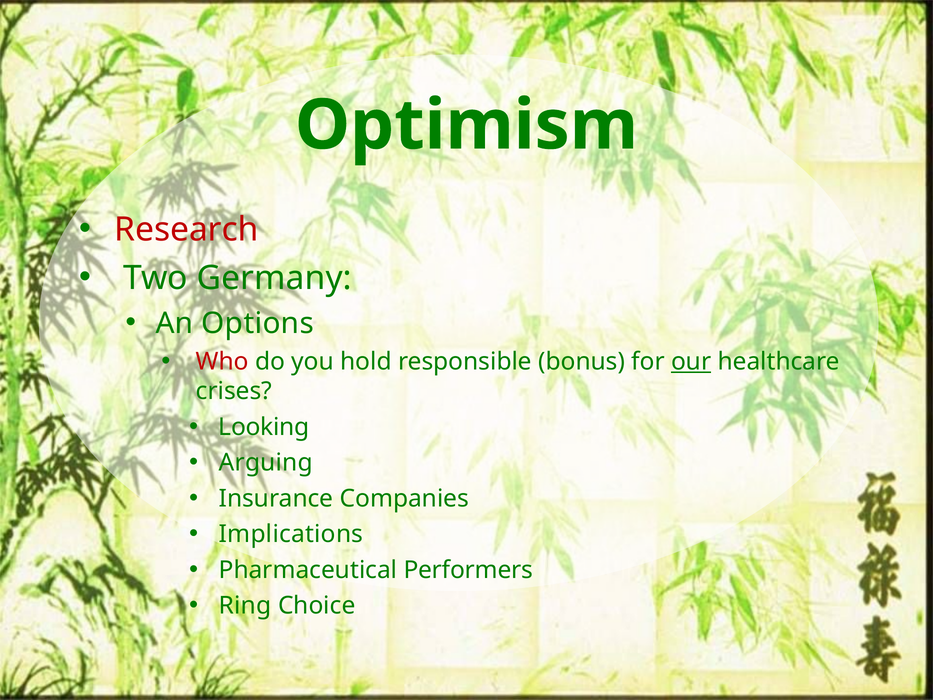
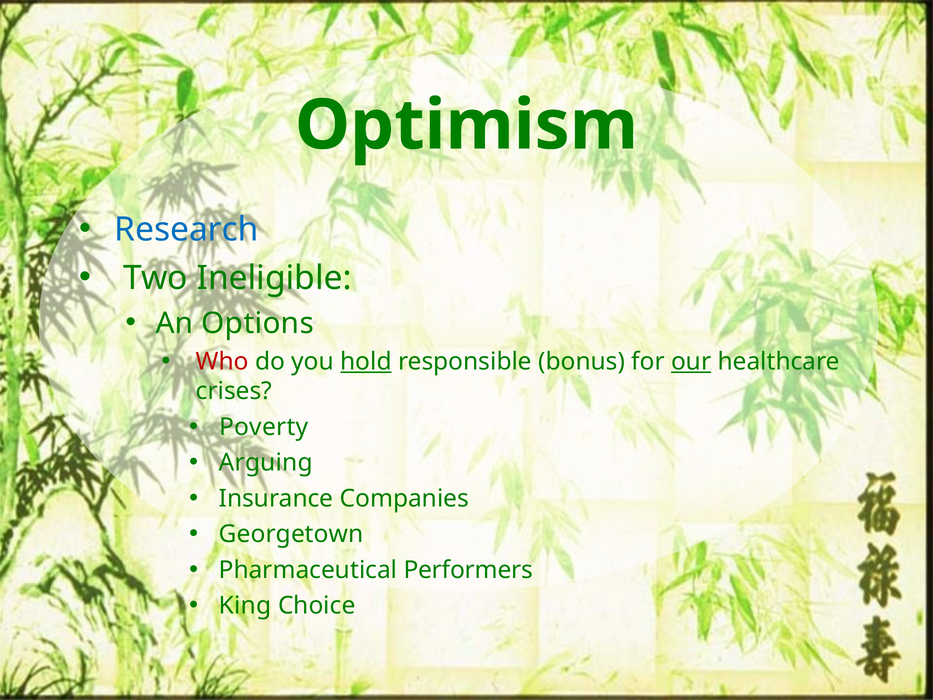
Research colour: red -> blue (186, 229)
Germany: Germany -> Ineligible (274, 278)
hold underline: none -> present (366, 362)
Looking: Looking -> Poverty (264, 427)
Implications: Implications -> Georgetown (291, 534)
Ring: Ring -> King (245, 606)
